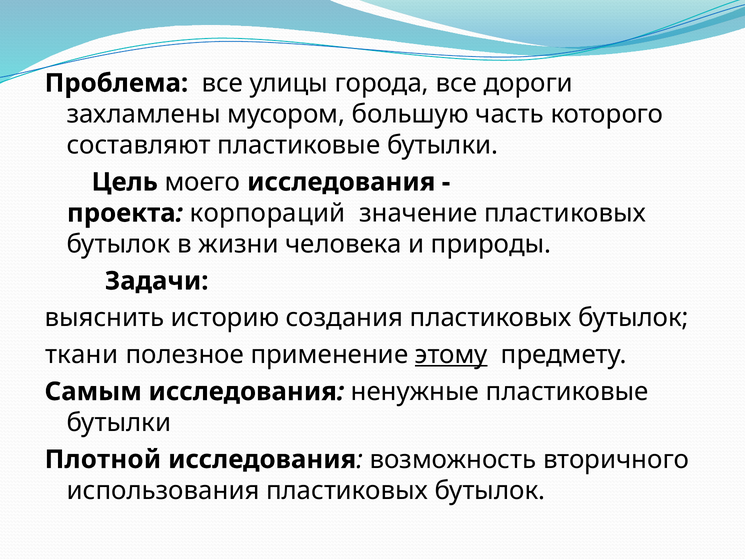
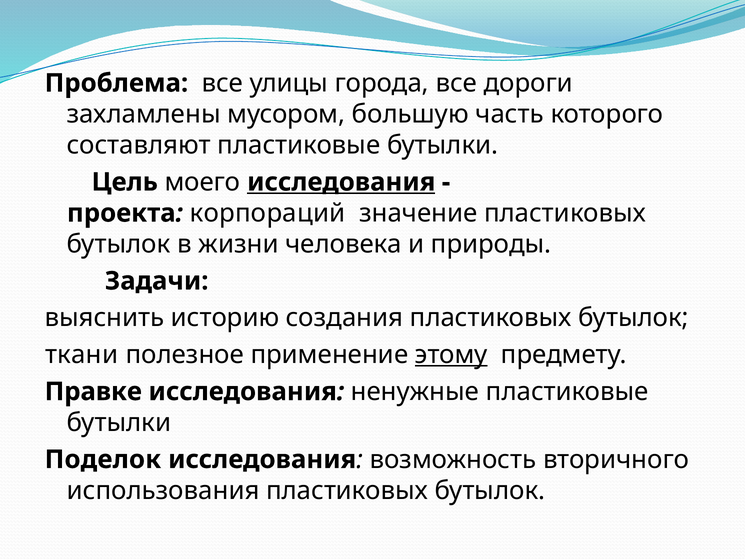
исследования underline: none -> present (341, 182)
Самым: Самым -> Правке (93, 391)
Плотной: Плотной -> Поделок (103, 459)
